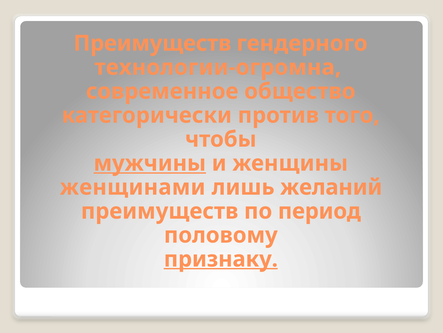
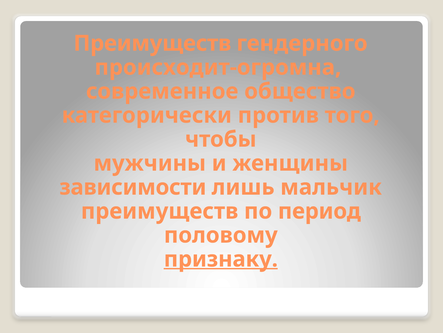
технологии-огромна: технологии-огромна -> происходит-огромна (218, 67)
мужчины underline: present -> none (150, 163)
женщинами: женщинами -> зависимости (133, 187)
желаний: желаний -> мальчик (331, 187)
